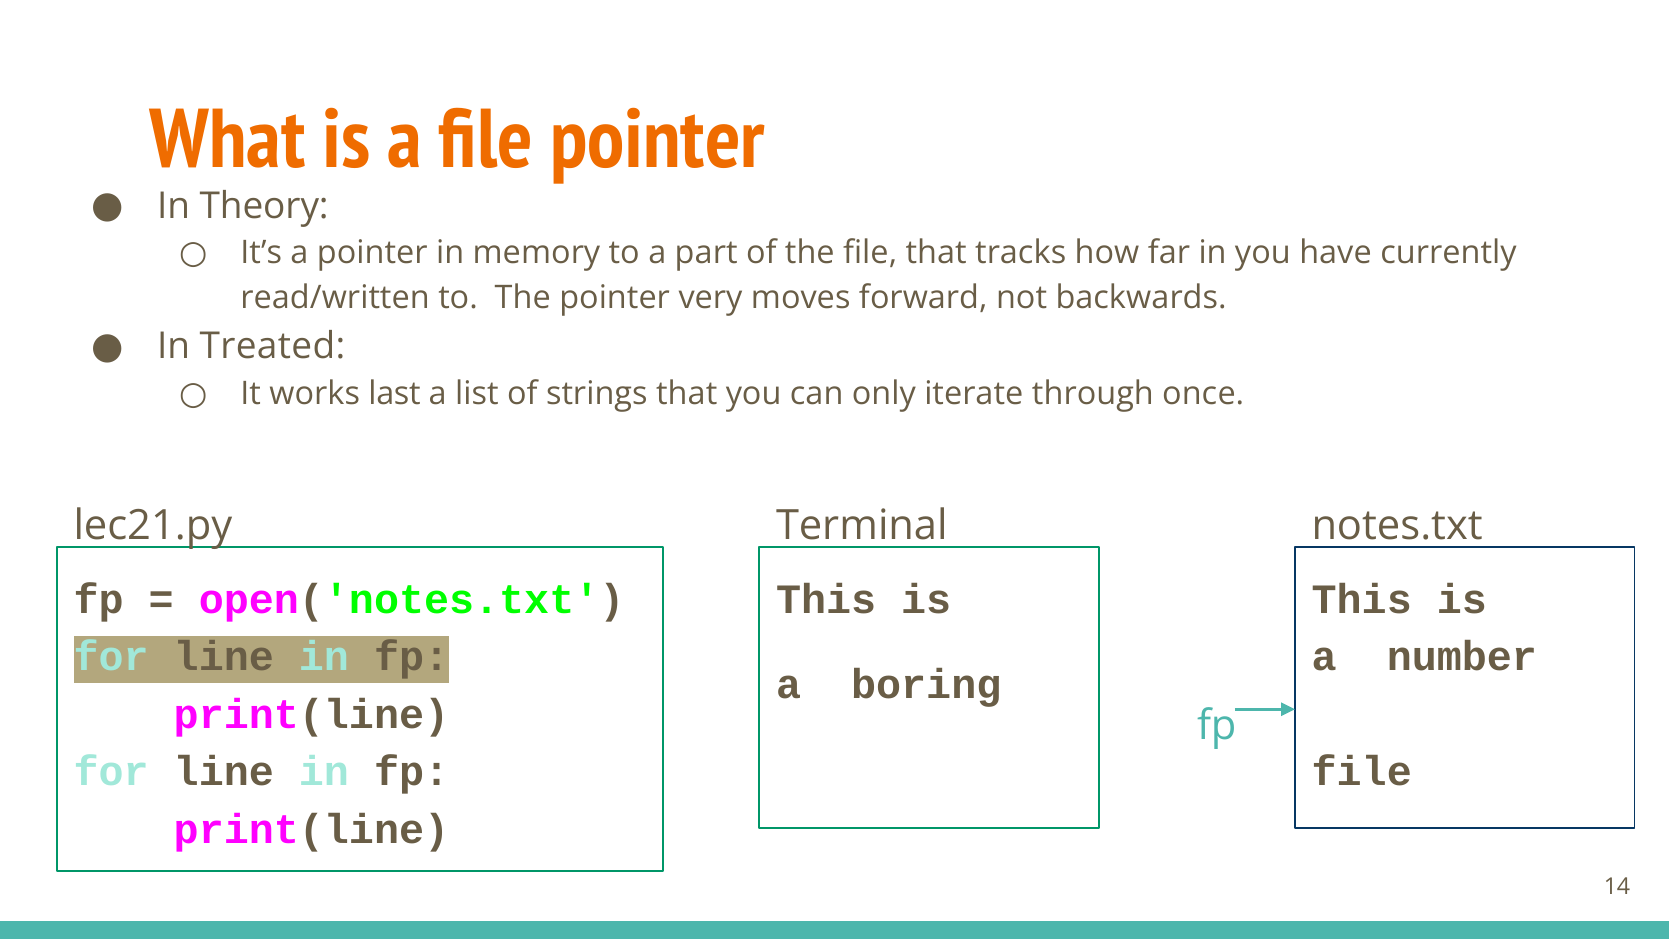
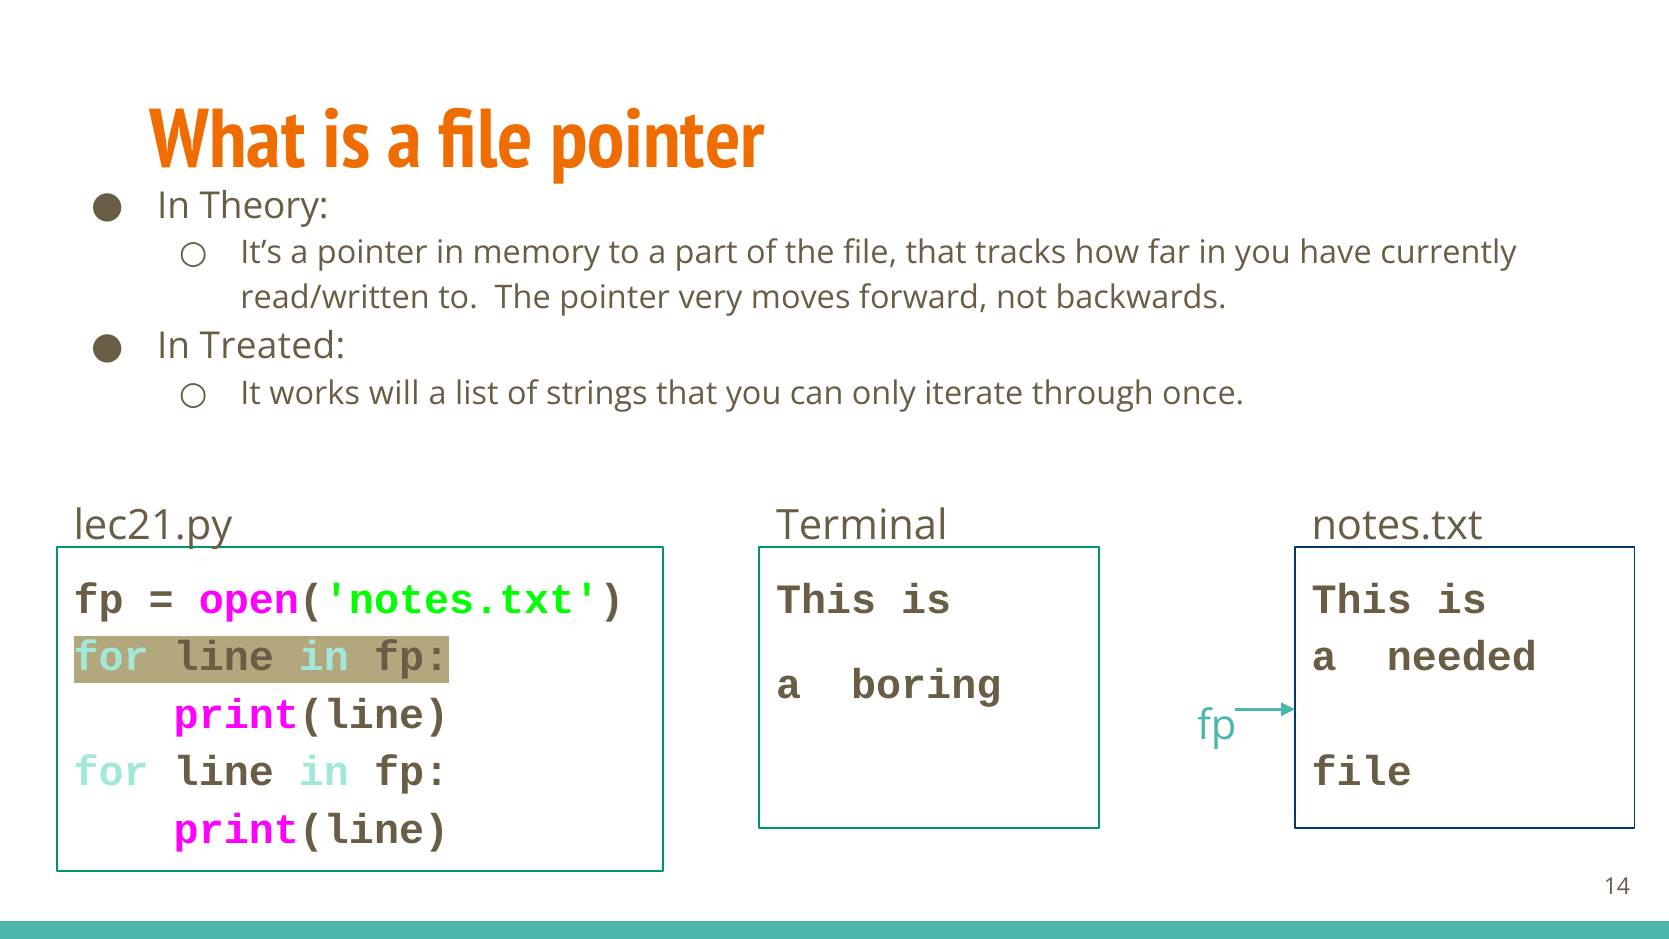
last: last -> will (394, 394)
number: number -> needed (1462, 657)
